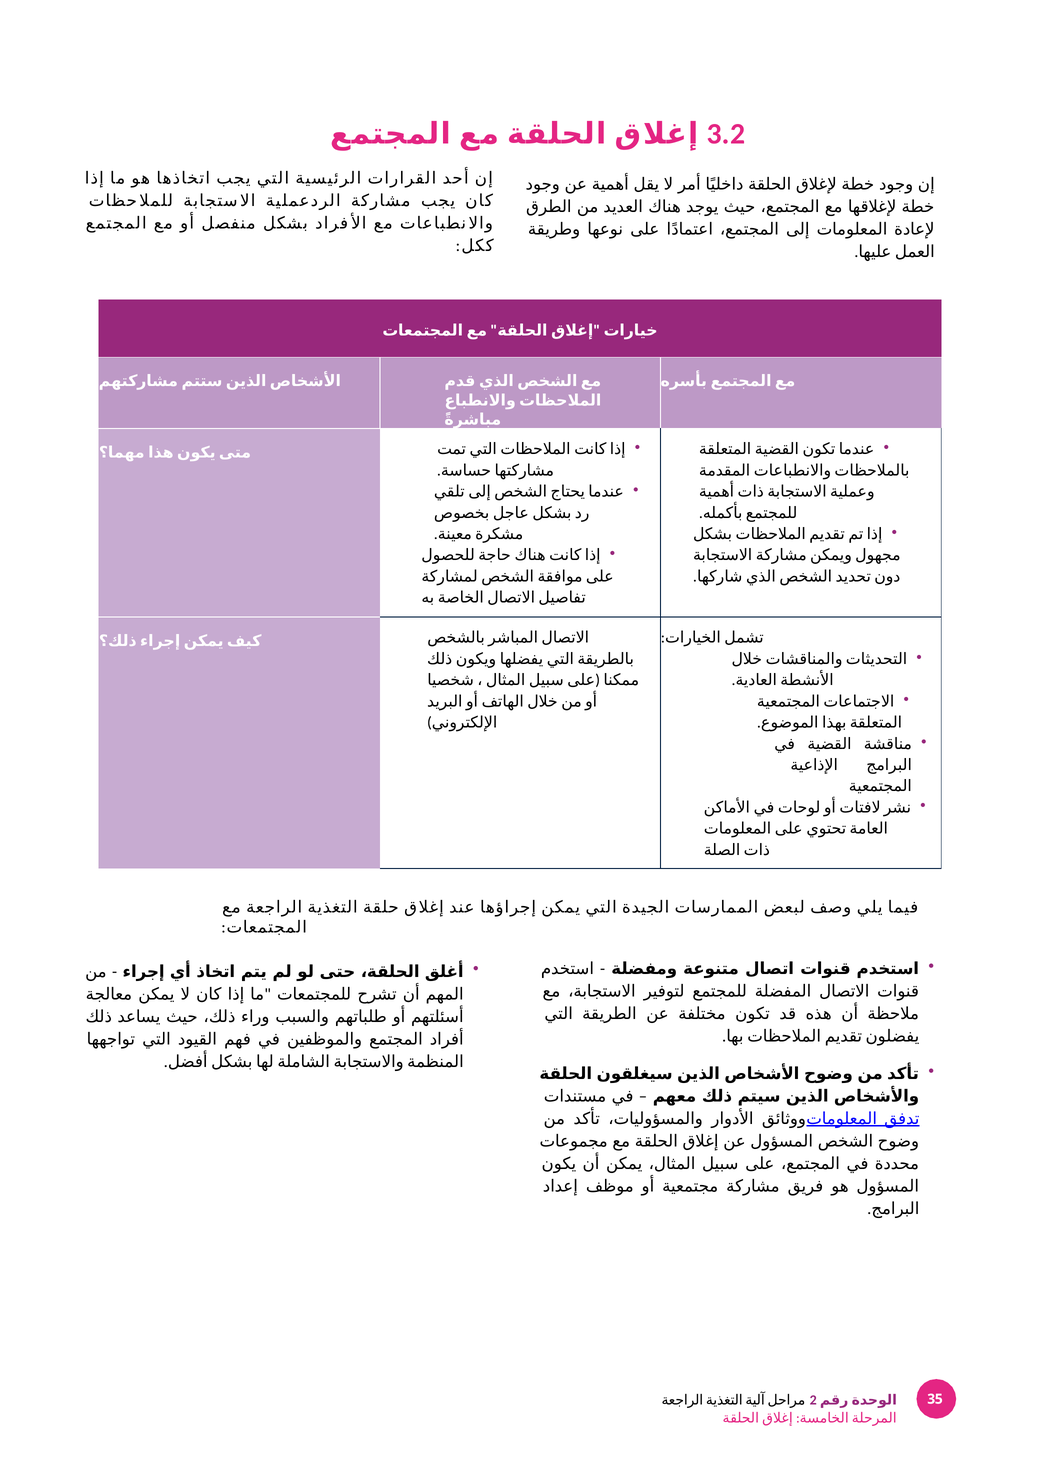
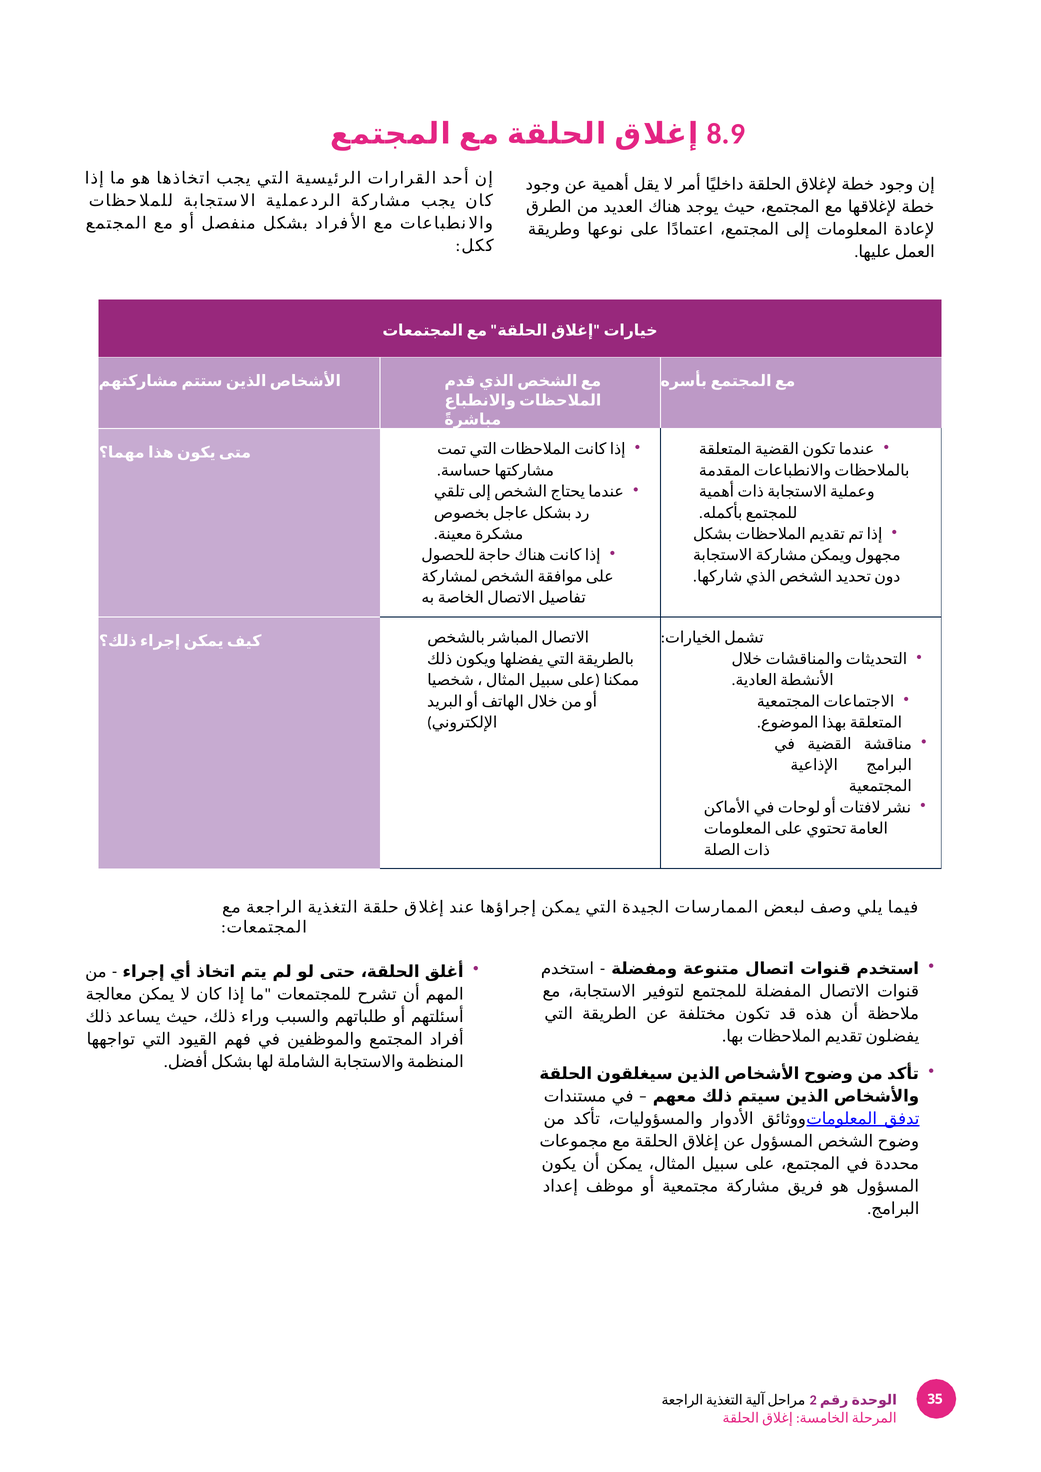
3.2: 3.2 -> 8.9 (726, 134)
